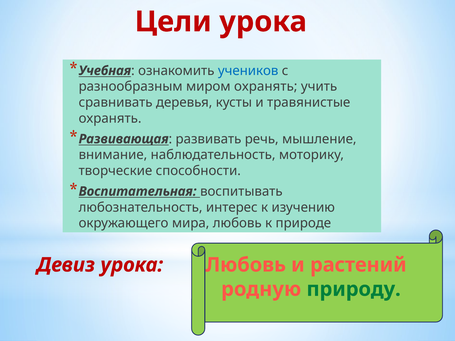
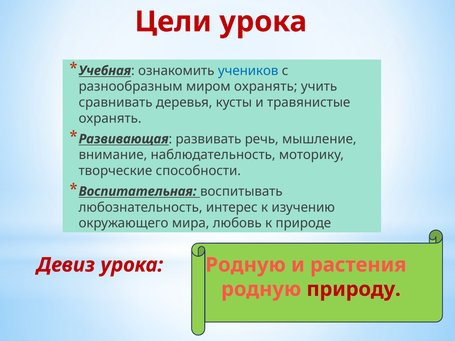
урока Любовь: Любовь -> Родную (246, 265)
растений: растений -> растения (358, 265)
природу colour: green -> red (354, 289)
